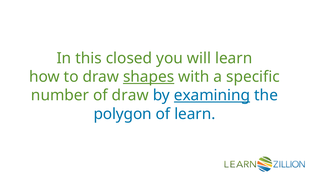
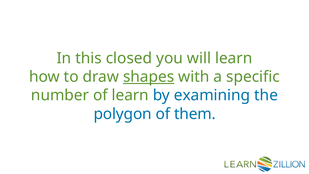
of draw: draw -> learn (130, 95)
examining underline: present -> none (212, 95)
of learn: learn -> them (195, 114)
